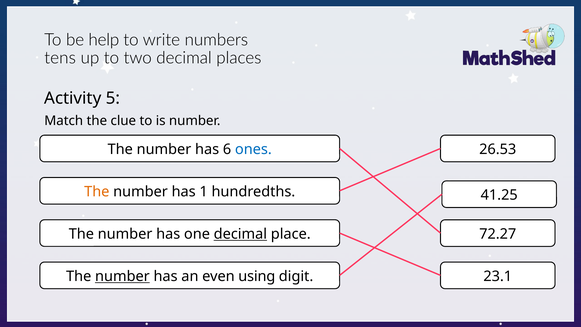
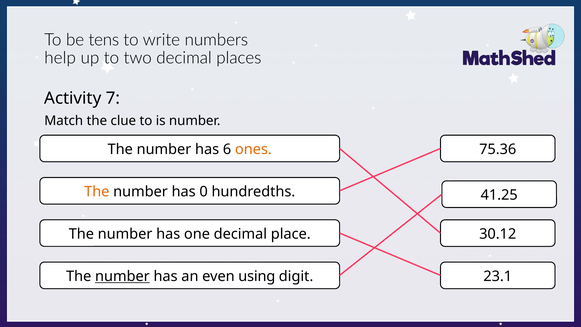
help: help -> tens (104, 40)
tens: tens -> help (60, 58)
5: 5 -> 7 (113, 98)
ones colour: blue -> orange (253, 149)
26.53: 26.53 -> 75.36 (498, 149)
1: 1 -> 0 (204, 192)
decimal underline: present -> none (240, 234)
72.27: 72.27 -> 30.12 (498, 234)
